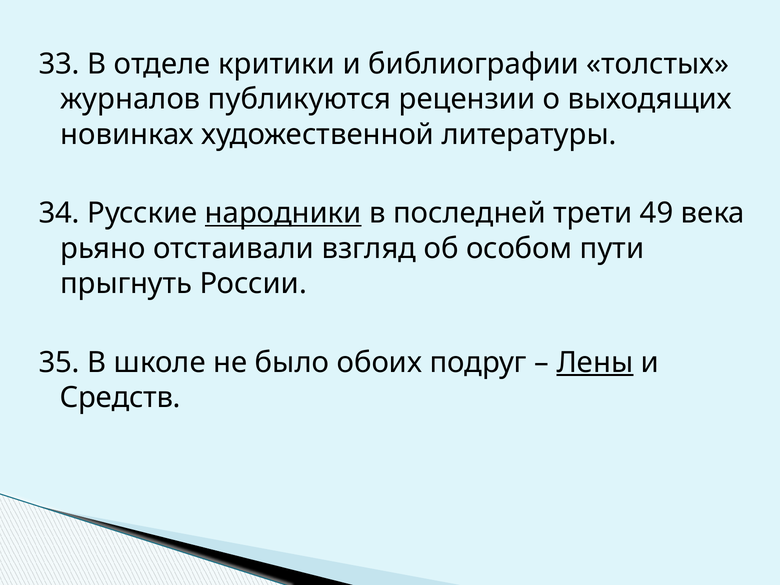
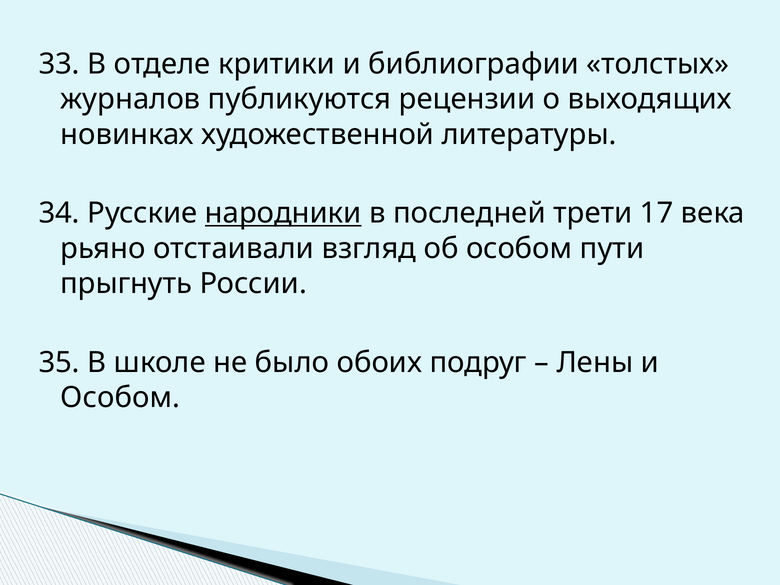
49: 49 -> 17 (657, 213)
Лены underline: present -> none (595, 362)
Средств: Средств -> Особом (120, 398)
